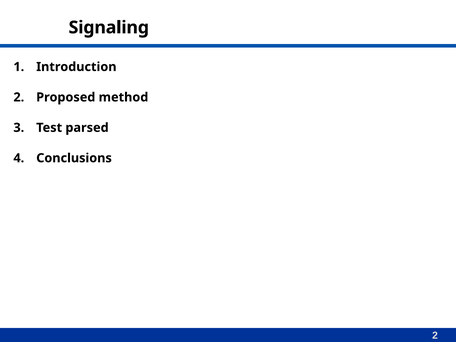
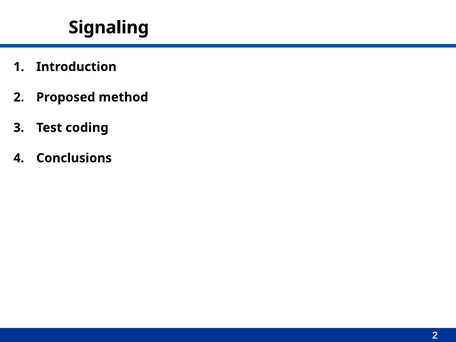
parsed: parsed -> coding (87, 128)
